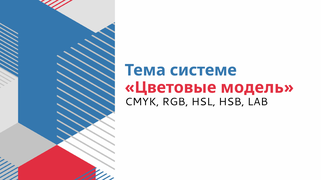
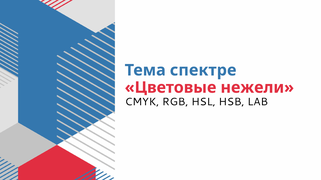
системе: системе -> спектре (203, 70)
модель: модель -> нежели (257, 88)
